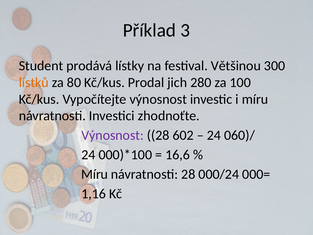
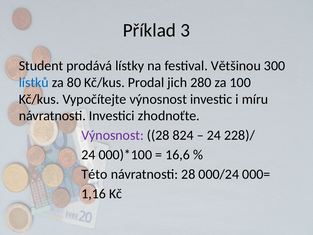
lístků colour: orange -> blue (34, 82)
602: 602 -> 824 (183, 135)
060)/: 060)/ -> 228)/ (240, 135)
Míru: Míru -> Této (94, 174)
